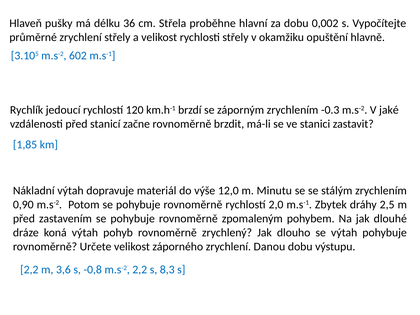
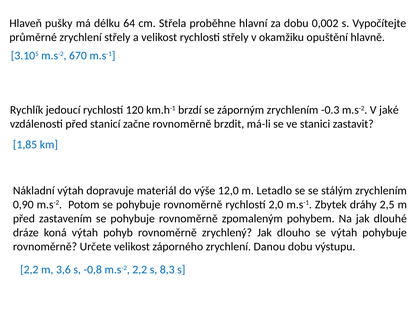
36: 36 -> 64 (129, 23)
602: 602 -> 670 (78, 56)
Minutu: Minutu -> Letadlo (274, 191)
